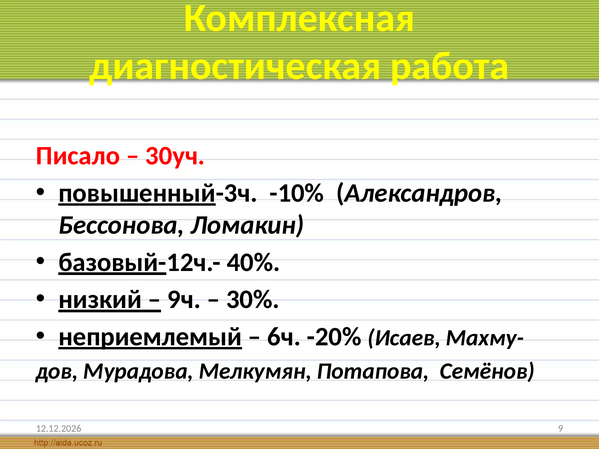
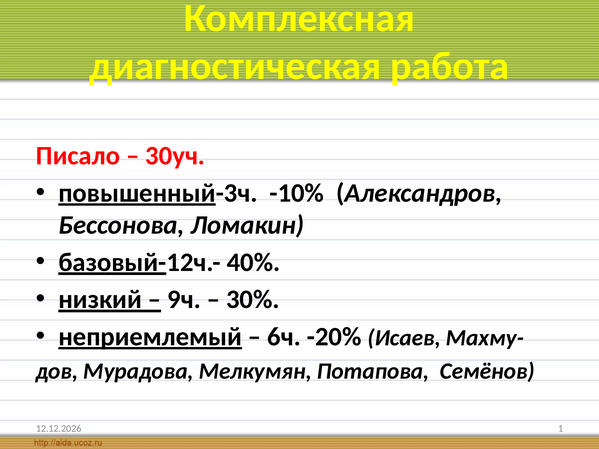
9: 9 -> 1 (561, 429)
